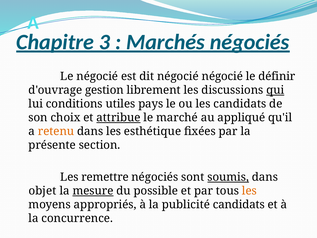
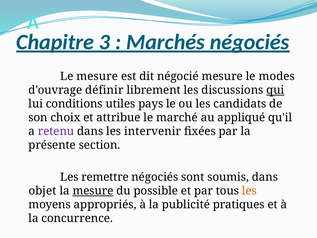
Le négocié: négocié -> mesure (97, 76)
négocié négocié: négocié -> mesure (222, 76)
définir: définir -> modes (277, 76)
gestion: gestion -> définir (104, 90)
attribue underline: present -> none (119, 118)
retenu colour: orange -> purple (56, 131)
esthétique: esthétique -> intervenir (153, 131)
soumis underline: present -> none (228, 177)
publicité candidats: candidats -> pratiques (239, 204)
